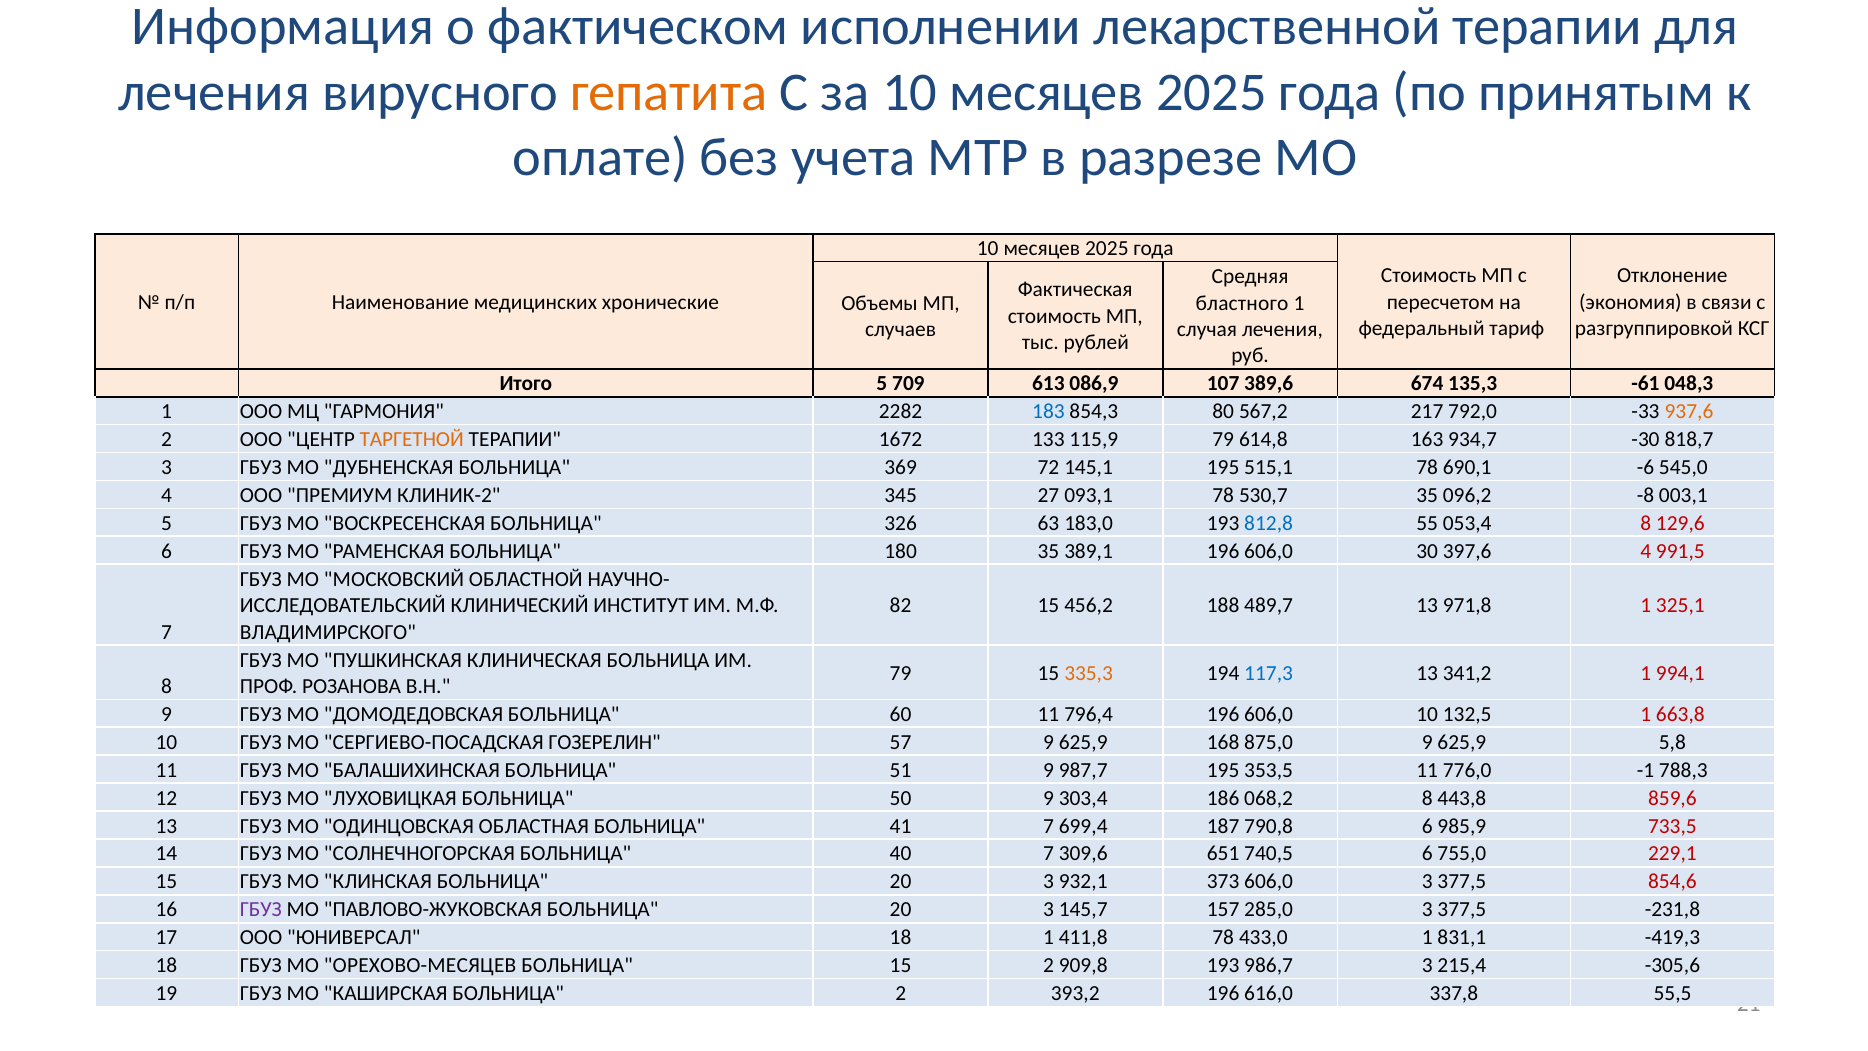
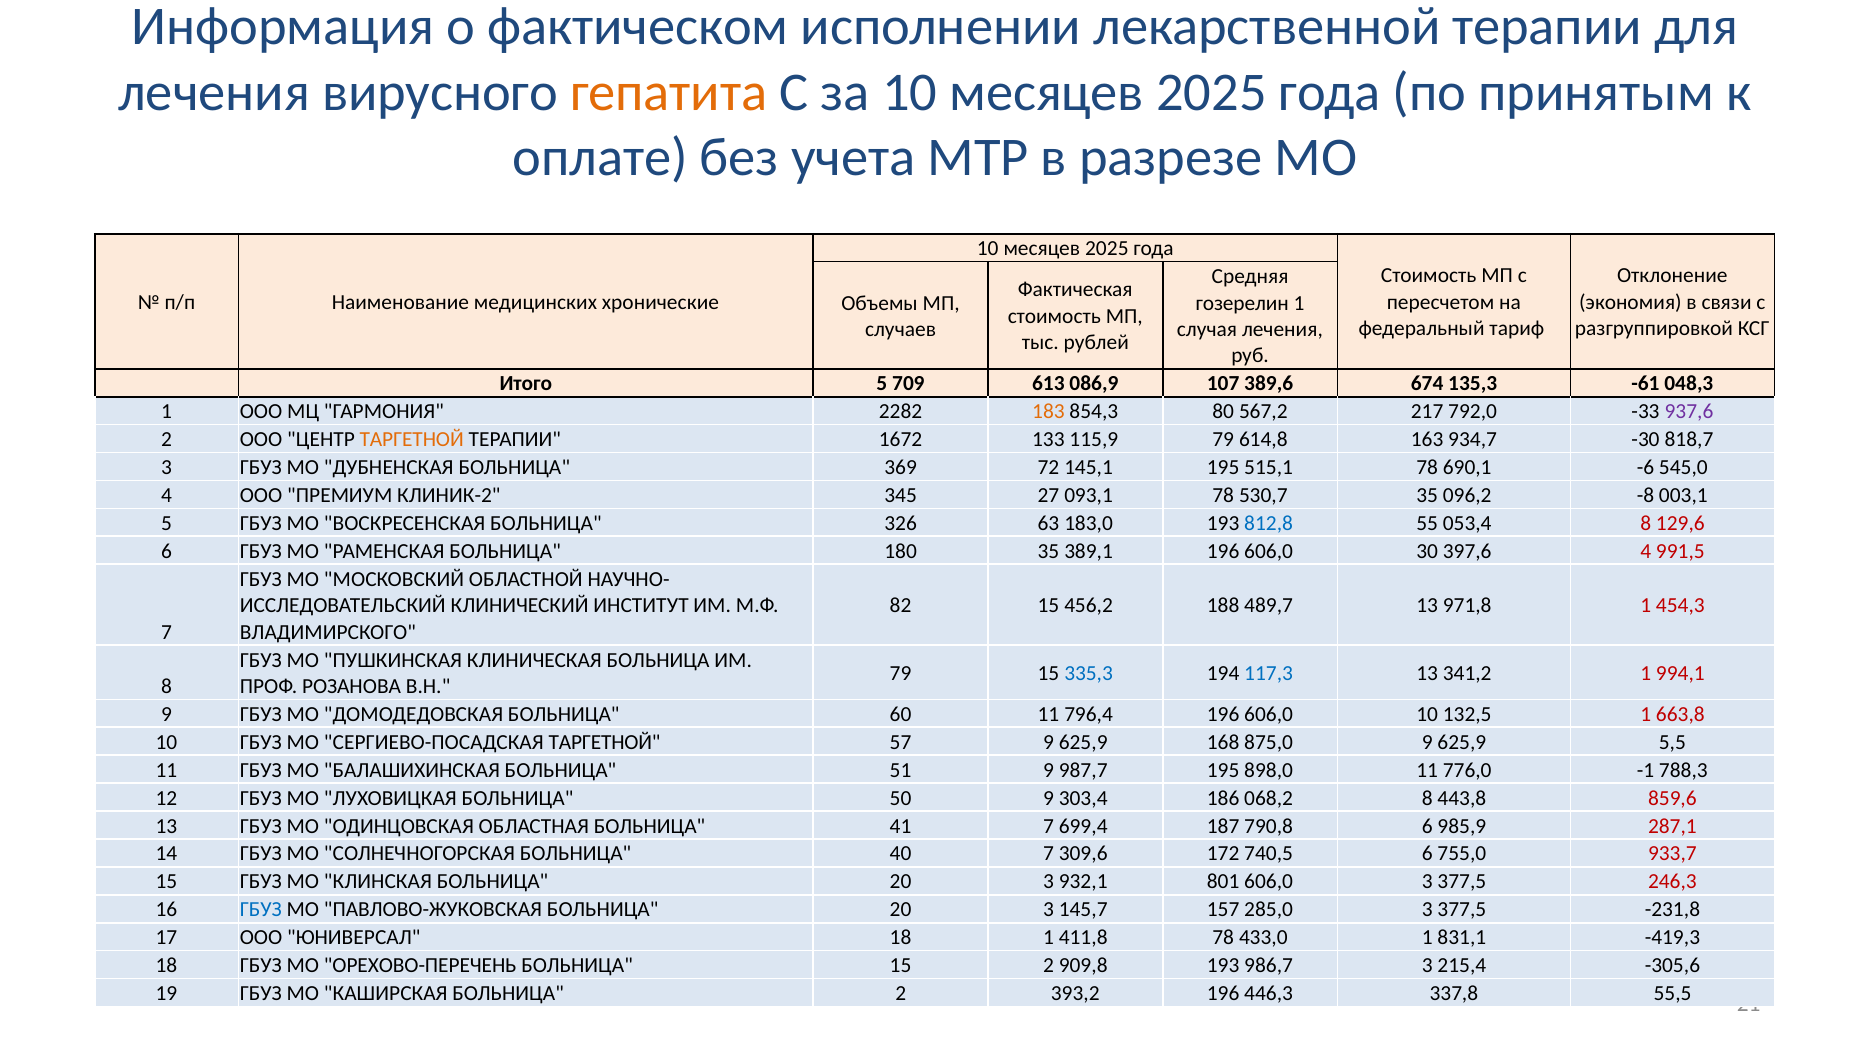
бластного: бластного -> гозерелин (1242, 303)
183 colour: blue -> orange (1048, 412)
937,6 colour: orange -> purple (1689, 412)
325,1: 325,1 -> 454,3 (1680, 605)
335,3 colour: orange -> blue (1089, 673)
СЕРГИЕВО-ПОСАДСКАЯ ГОЗЕРЕЛИН: ГОЗЕРЕЛИН -> ТАРГЕТНОЙ (605, 742)
5,8: 5,8 -> 5,5 (1672, 742)
353,5: 353,5 -> 898,0 (1269, 770)
733,5: 733,5 -> 287,1 (1672, 826)
651: 651 -> 172 (1223, 854)
229,1: 229,1 -> 933,7 (1672, 854)
373: 373 -> 801 (1223, 882)
854,6: 854,6 -> 246,3 (1672, 882)
ГБУЗ colour: purple -> blue (261, 910)
ОРЕХОВО-МЕСЯЦЕВ: ОРЕХОВО-МЕСЯЦЕВ -> ОРЕХОВО-ПЕРЕЧЕНЬ (420, 965)
616,0: 616,0 -> 446,3 (1269, 993)
